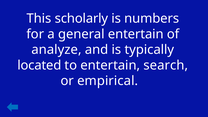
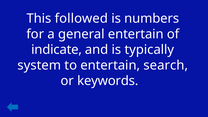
scholarly: scholarly -> followed (81, 18)
analyze: analyze -> indicate (57, 50)
located: located -> system (39, 65)
empirical: empirical -> keywords (108, 81)
